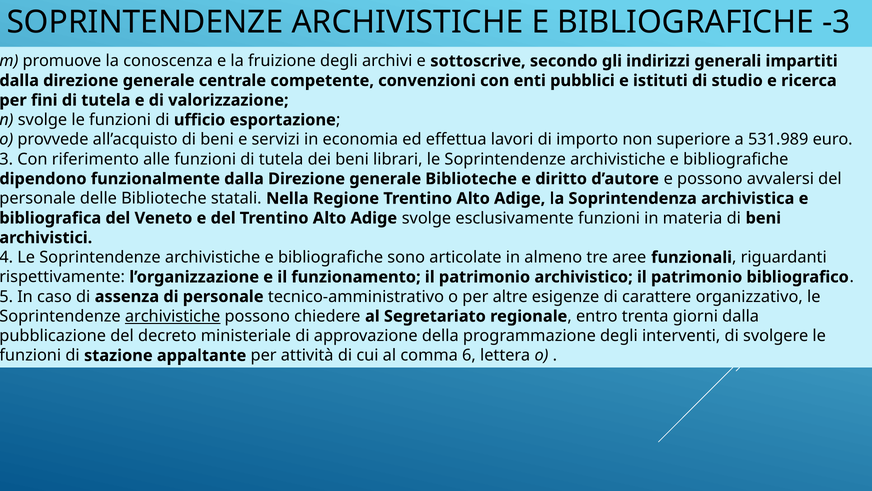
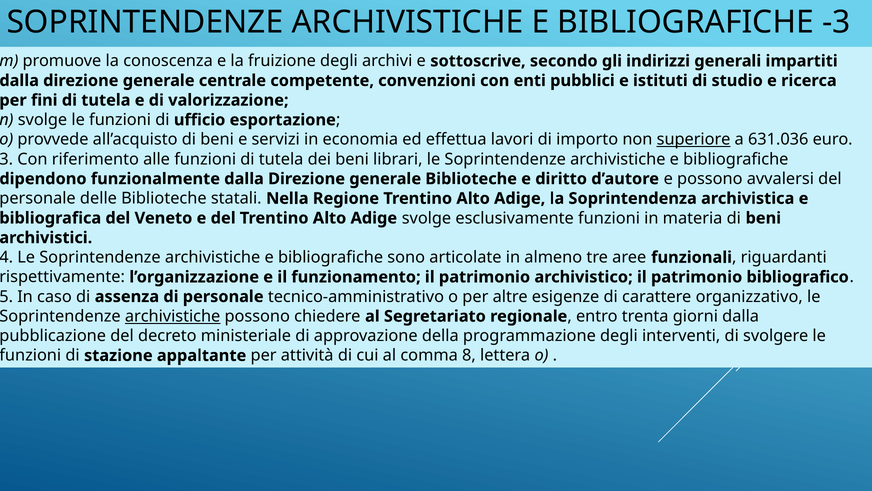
superiore underline: none -> present (694, 139)
531.989: 531.989 -> 631.036 (778, 139)
6: 6 -> 8 (469, 355)
